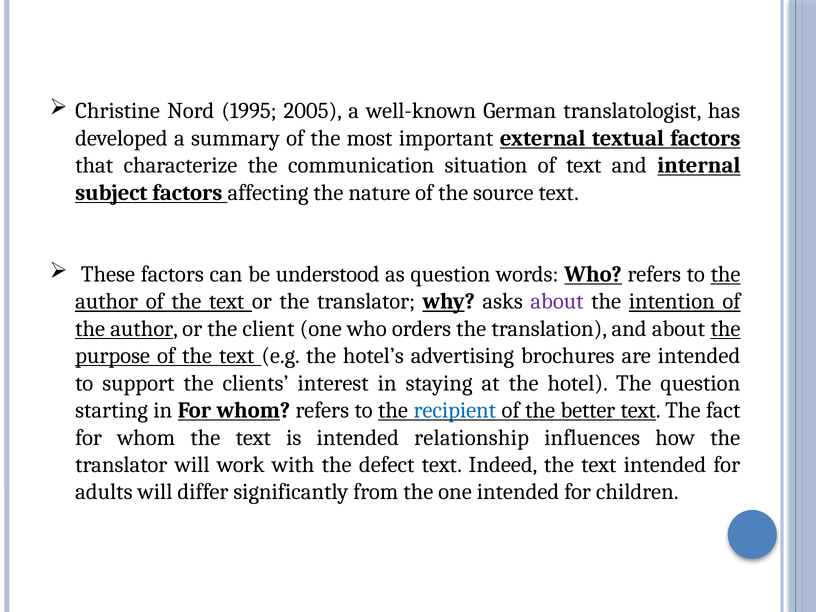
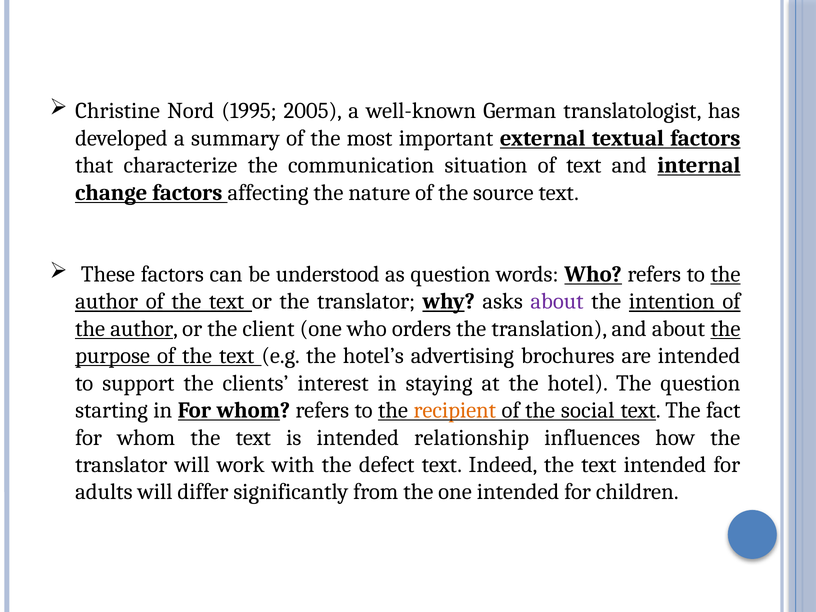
subject: subject -> change (111, 193)
recipient colour: blue -> orange (455, 410)
better: better -> social (588, 410)
